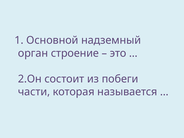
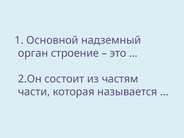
побеги: побеги -> частям (120, 79)
